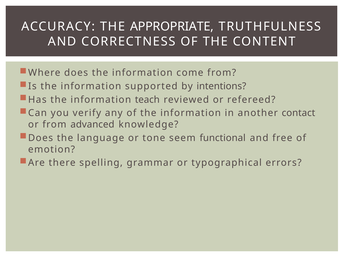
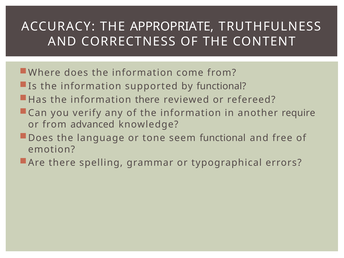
by intentions: intentions -> functional (221, 86)
information teach: teach -> there (147, 100)
contact: contact -> require (298, 113)
